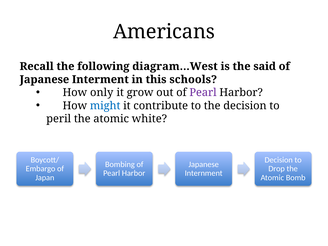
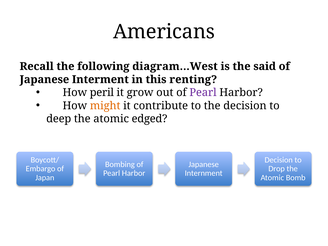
schools: schools -> renting (193, 79)
only: only -> peril (102, 93)
might colour: blue -> orange (105, 106)
peril: peril -> deep (59, 119)
white: white -> edged (149, 119)
